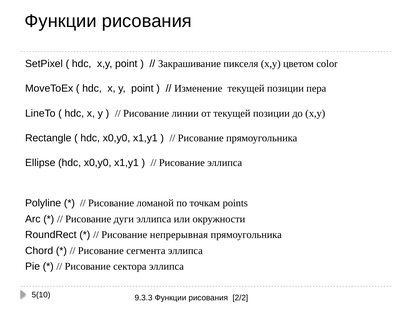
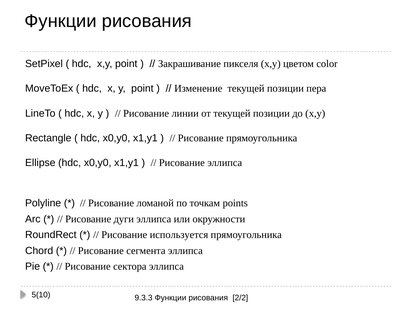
непрерывная: непрерывная -> используется (179, 235)
